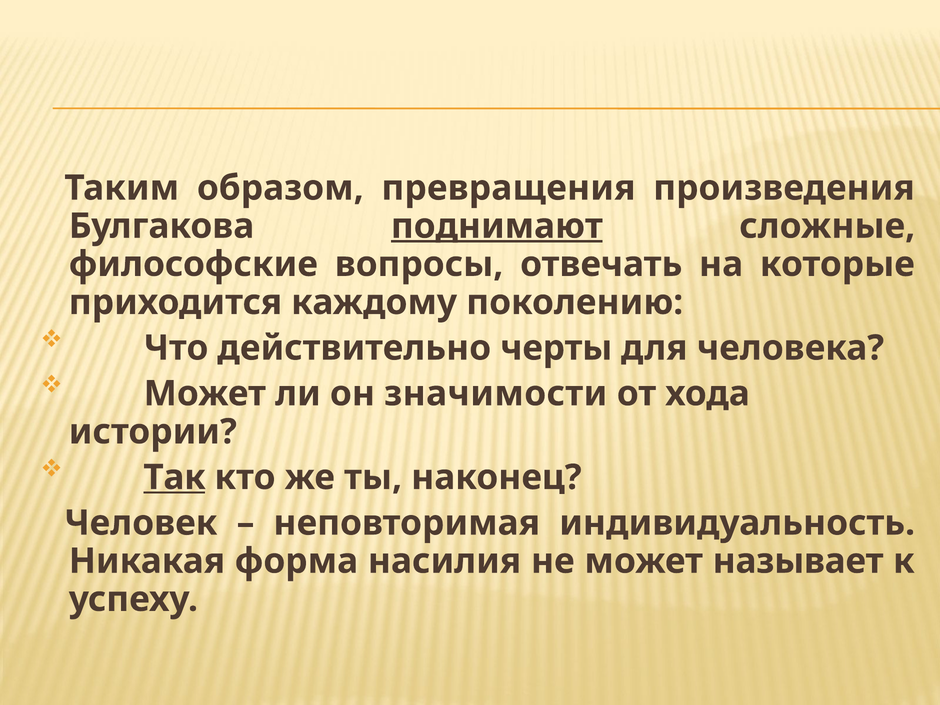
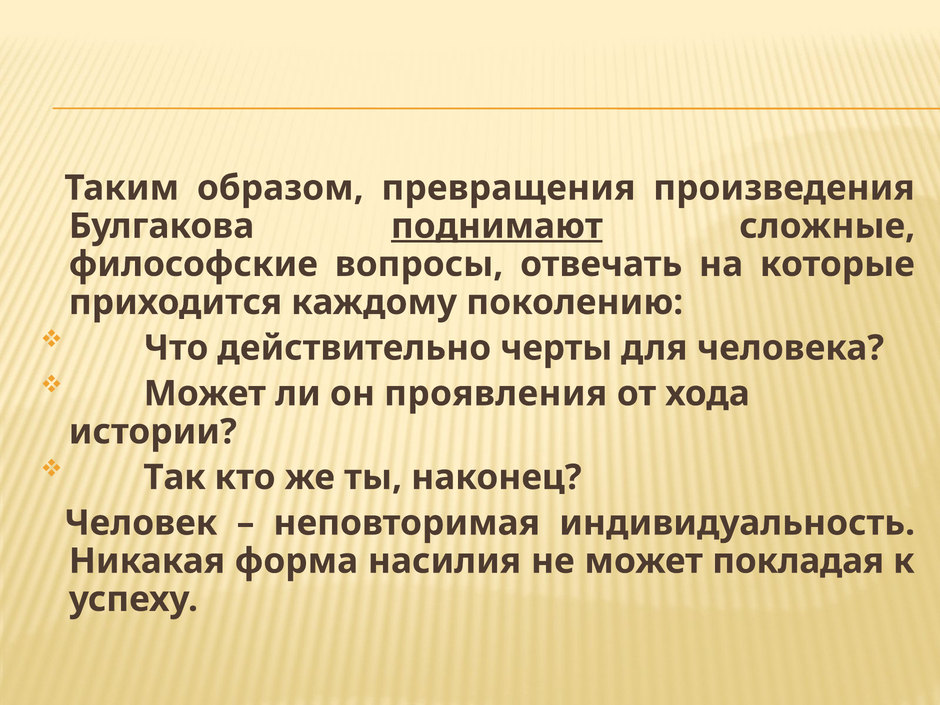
значимости: значимости -> проявления (496, 394)
Так underline: present -> none (175, 477)
называет: называет -> покладая (798, 561)
